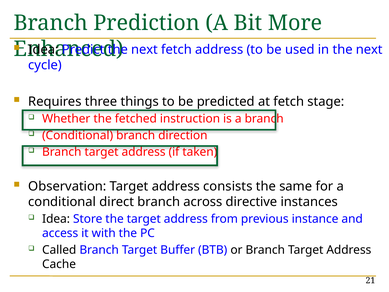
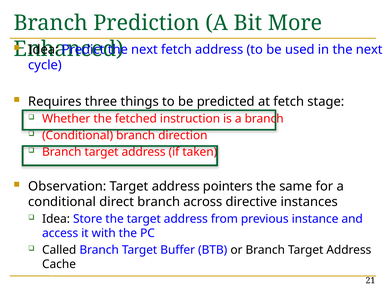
consists: consists -> pointers (228, 186)
